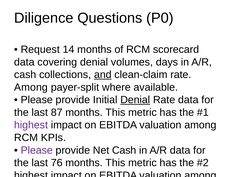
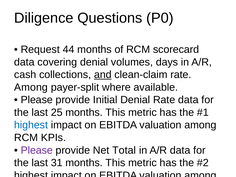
14: 14 -> 44 (69, 49)
Denial underline: present -> none (135, 100)
87: 87 -> 25 (57, 112)
highest colour: purple -> blue (31, 125)
Net Cash: Cash -> Total (124, 150)
76: 76 -> 31 (57, 163)
